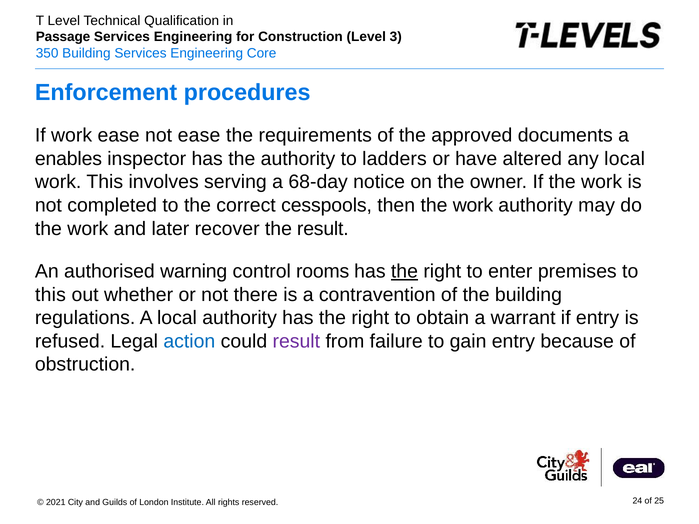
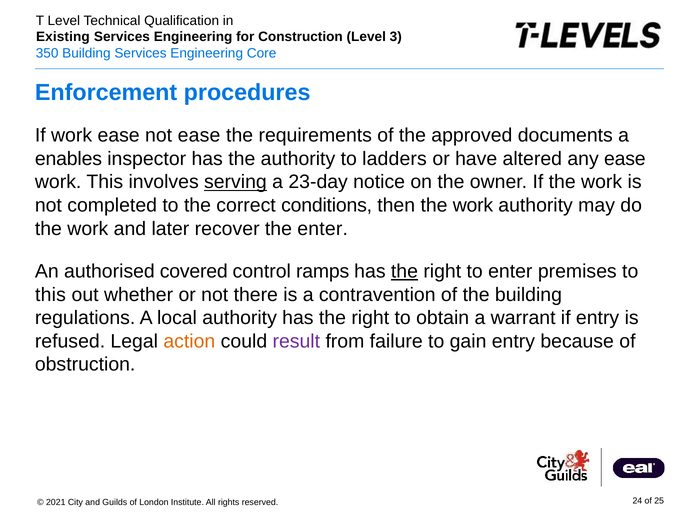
Passage: Passage -> Existing (63, 37)
any local: local -> ease (625, 159)
serving underline: none -> present (235, 182)
68-day: 68-day -> 23-day (318, 182)
cesspools: cesspools -> conditions (327, 205)
the result: result -> enter (323, 229)
warning: warning -> covered (194, 271)
rooms: rooms -> ramps (323, 271)
action colour: blue -> orange (189, 341)
